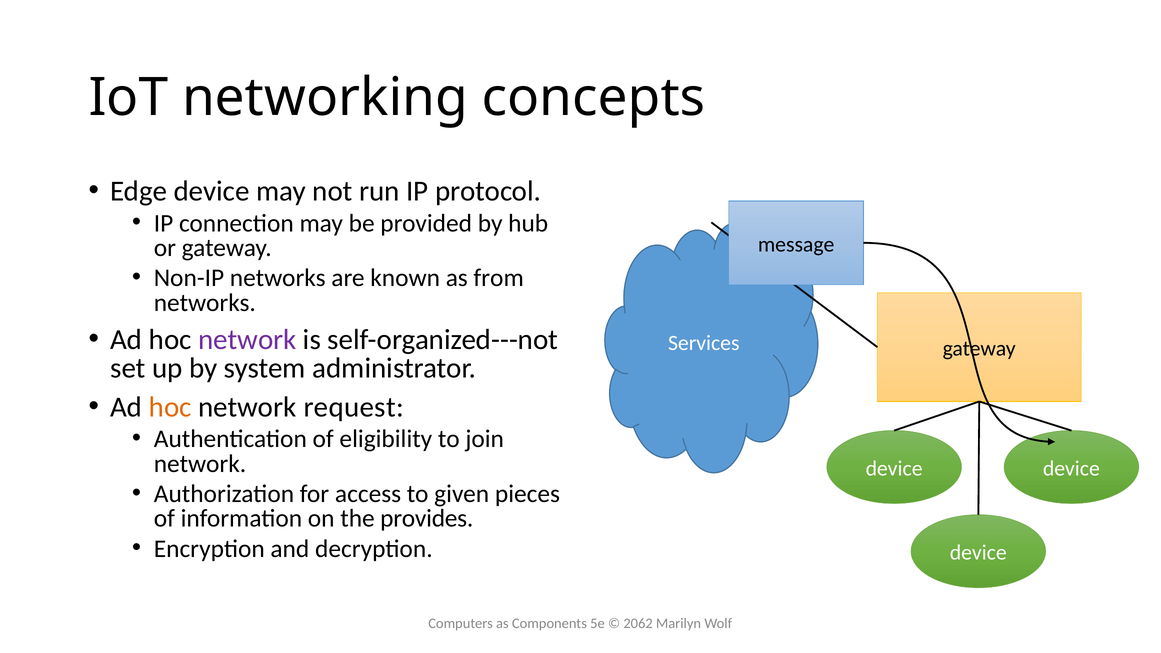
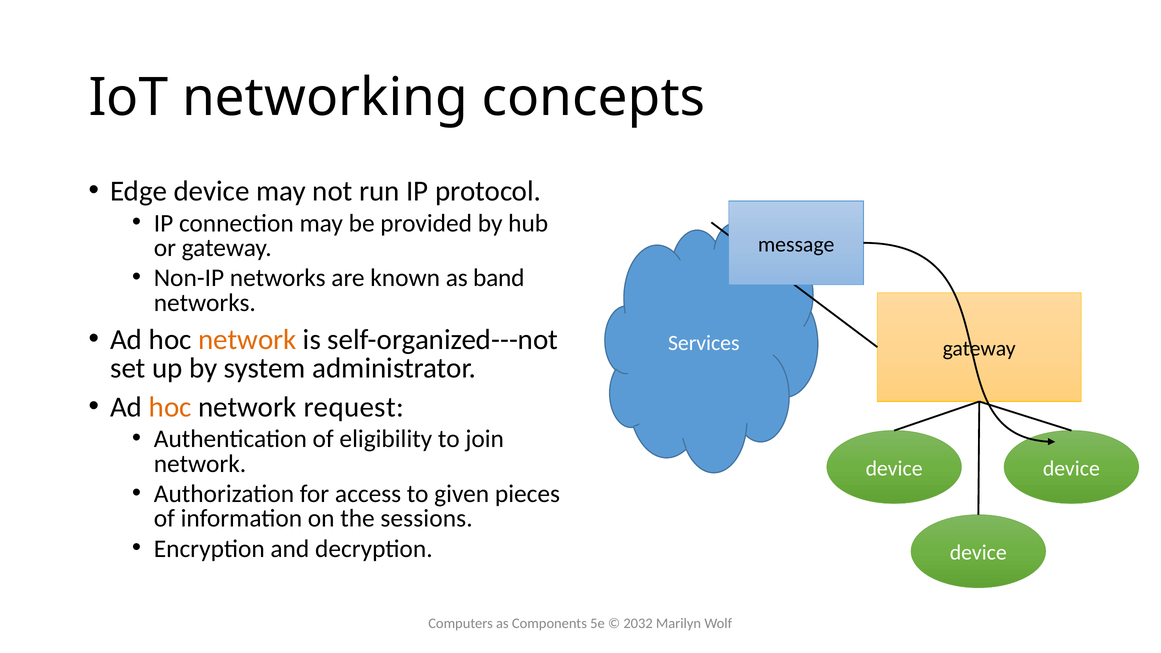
from: from -> band (499, 278)
network colour: purple -> orange (247, 340)
provides: provides -> sessions (427, 519)
2062: 2062 -> 2032 (638, 624)
